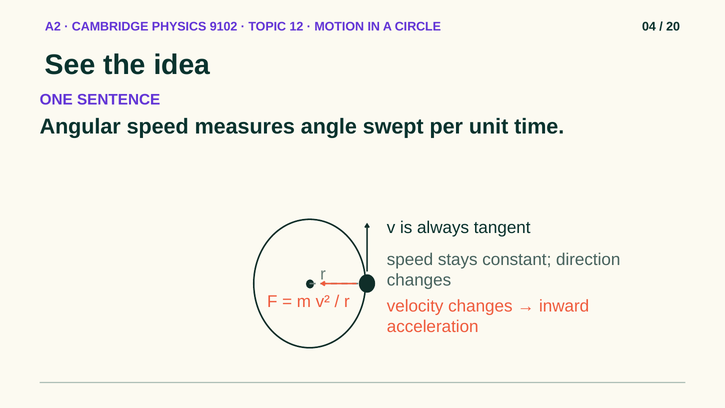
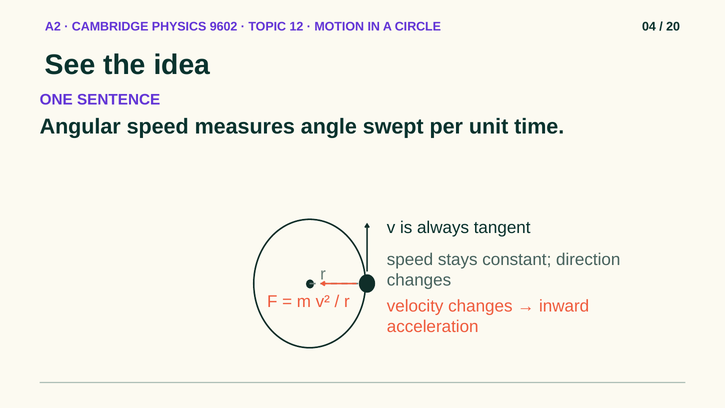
9102: 9102 -> 9602 (224, 27)
